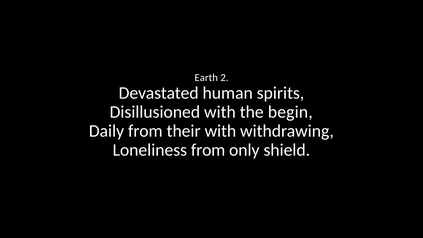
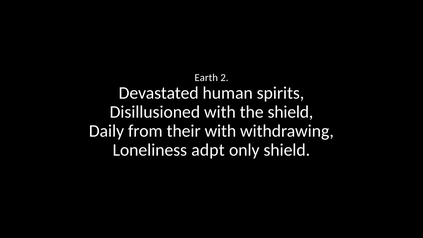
the begin: begin -> shield (290, 112)
Loneliness from: from -> adpt (208, 150)
